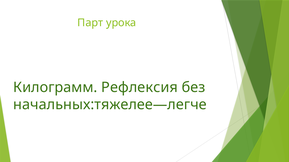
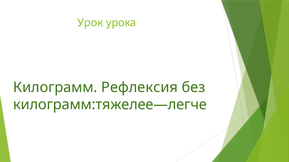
Парт: Парт -> Урок (90, 23)
начальных:тяжелее—легче: начальных:тяжелее—легче -> килограмм:тяжелее—легче (110, 105)
